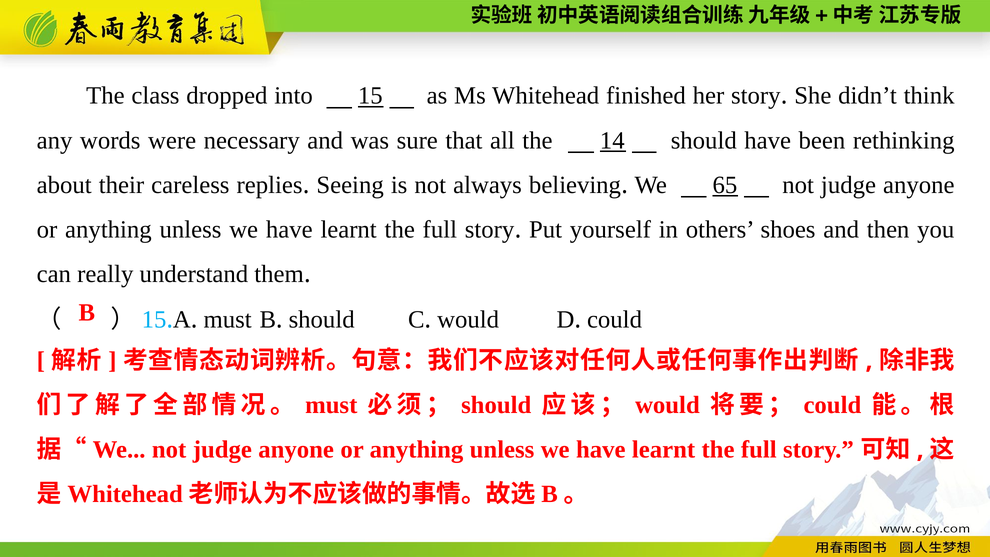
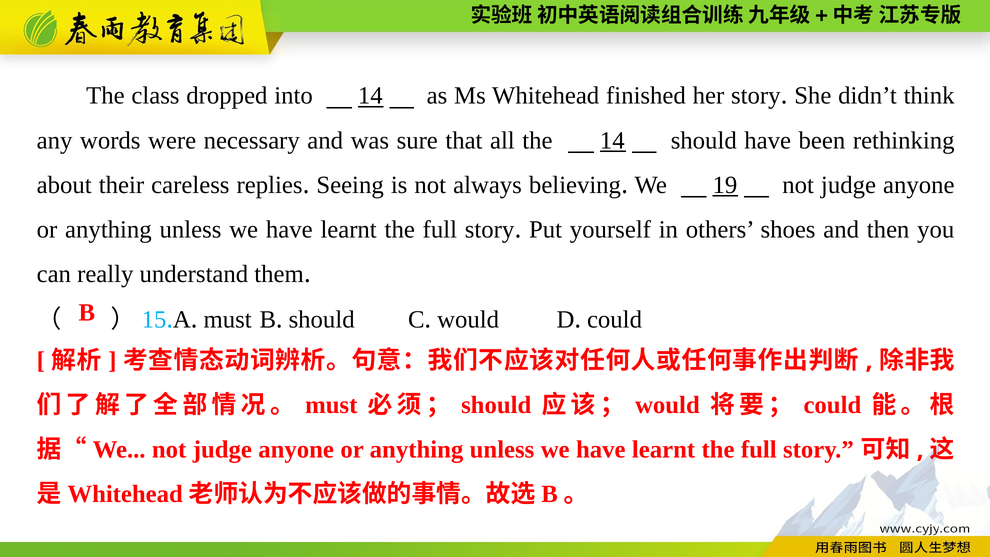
into 15: 15 -> 14 (370, 96)
65: 65 -> 19 (725, 185)
